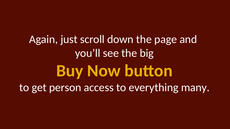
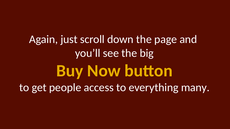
person: person -> people (65, 88)
